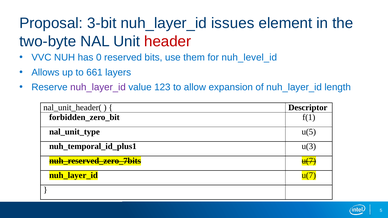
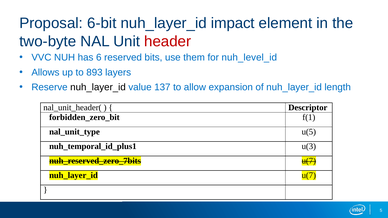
3-bit: 3-bit -> 6-bit (102, 23)
issues: issues -> impact (233, 23)
0: 0 -> 6 (99, 58)
661: 661 -> 893 (94, 72)
nuh_layer_id colour: purple -> black (98, 87)
123: 123 -> 137 (162, 87)
